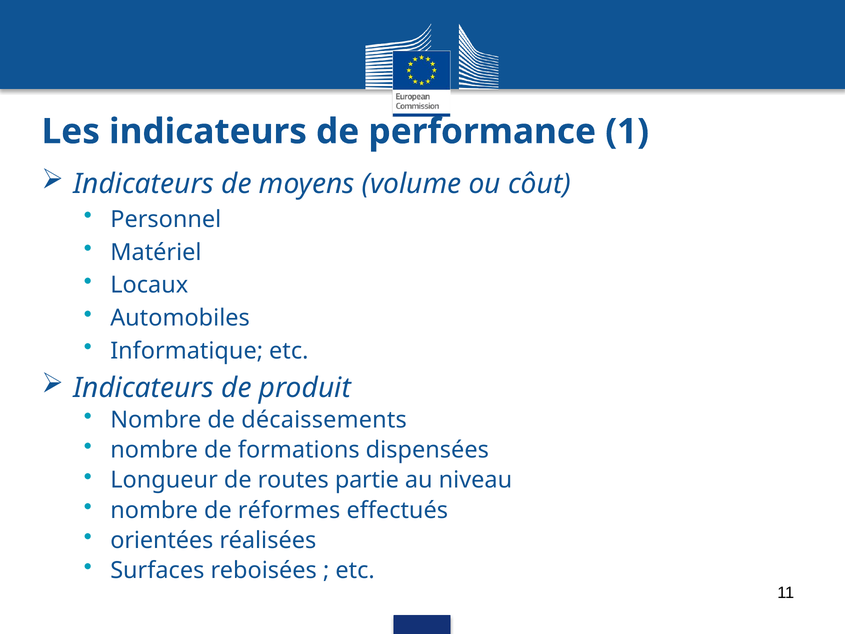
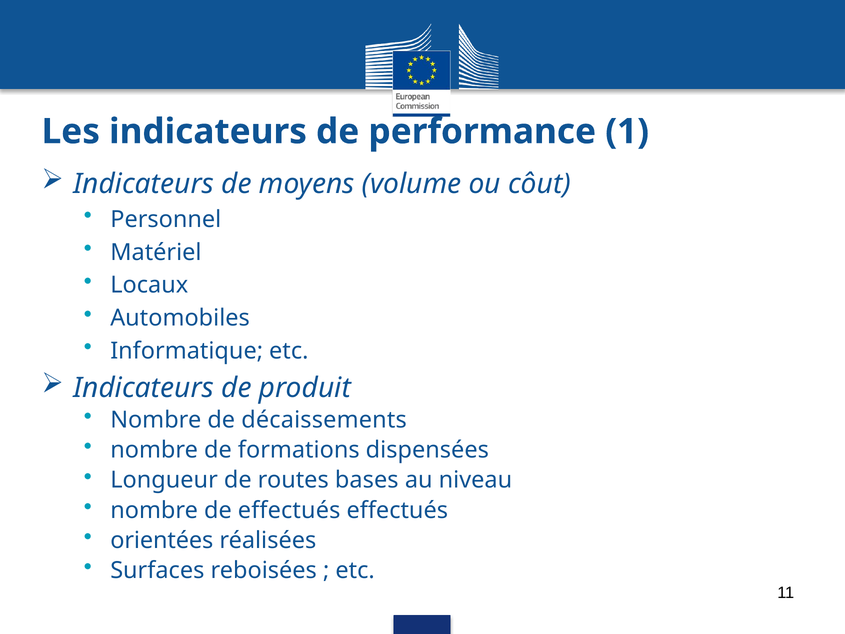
partie: partie -> bases (367, 480)
de réformes: réformes -> effectués (289, 510)
